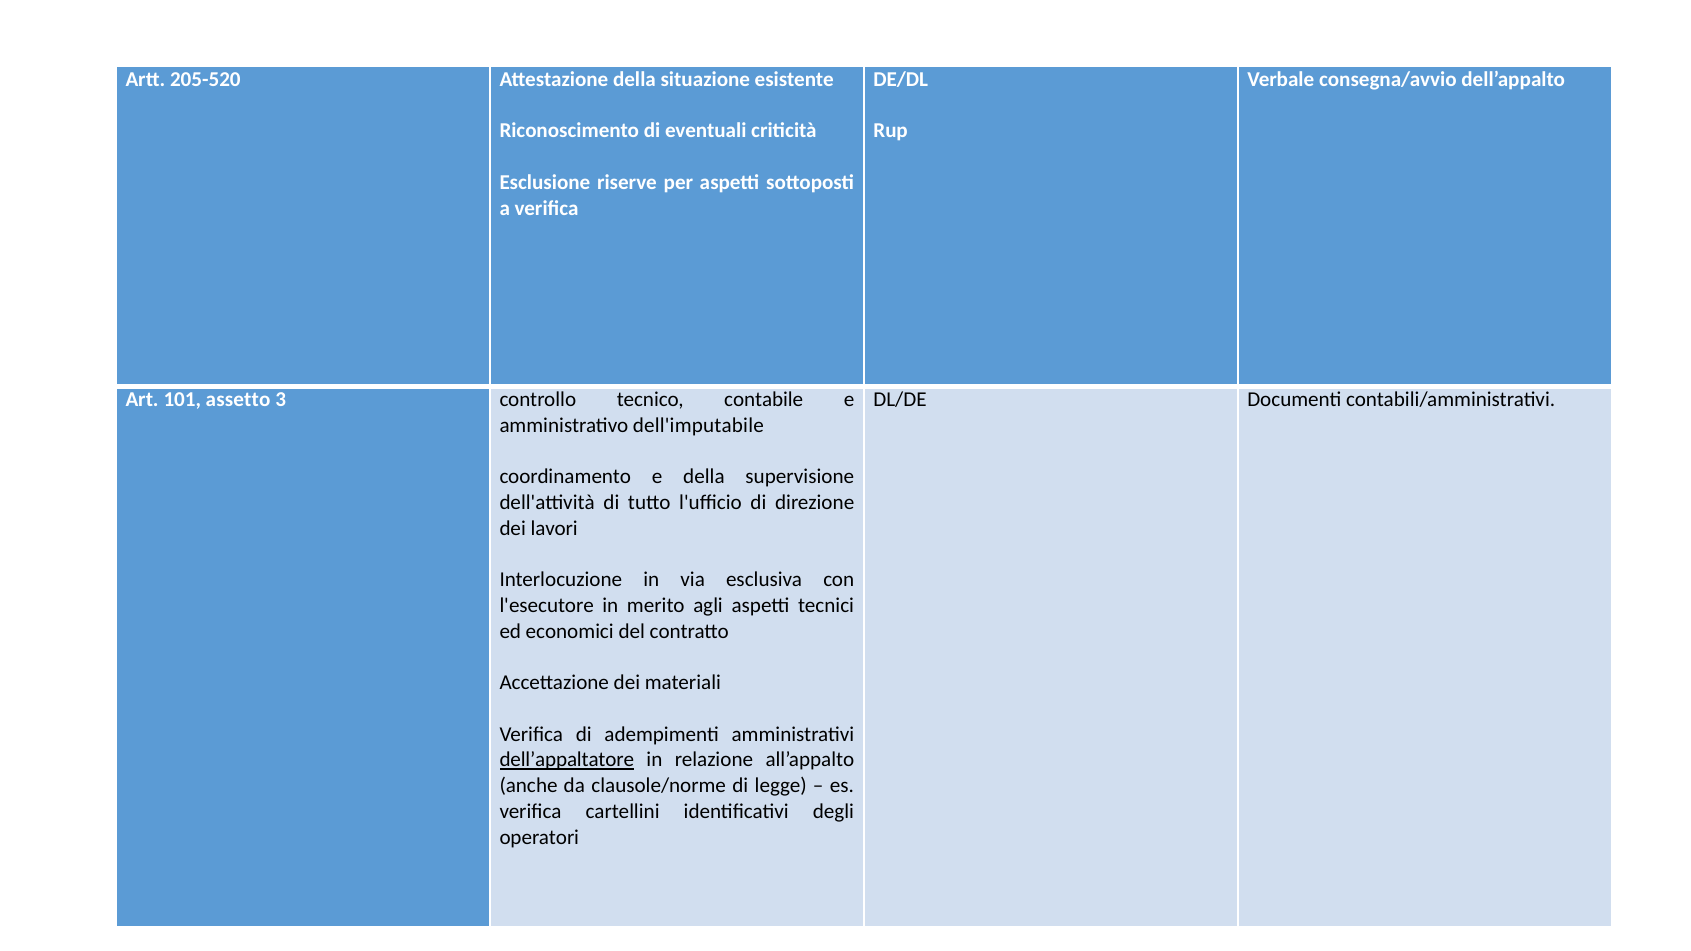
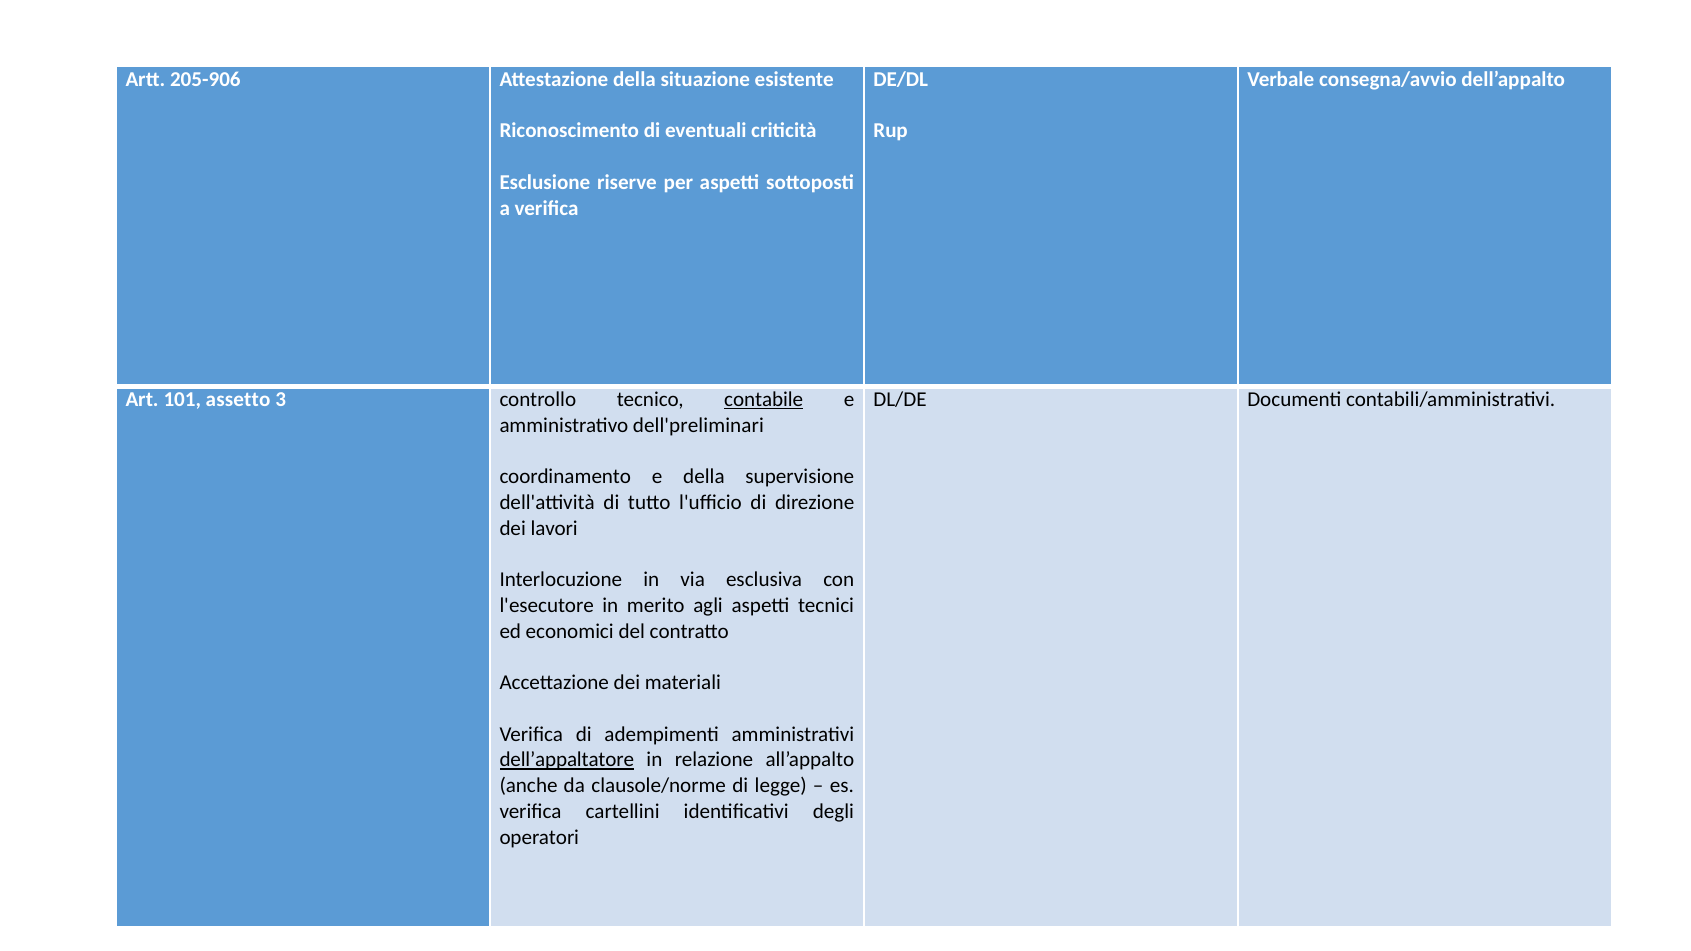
205-520: 205-520 -> 205-906 (205, 80)
contabile underline: none -> present (764, 399)
dell'imputabile: dell'imputabile -> dell'preliminari (698, 425)
